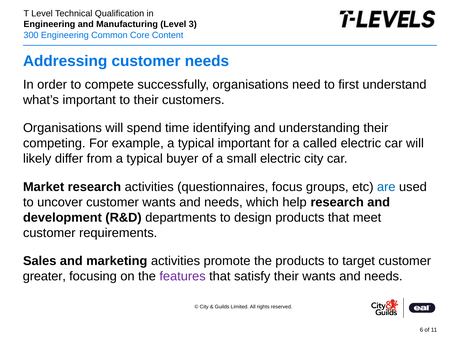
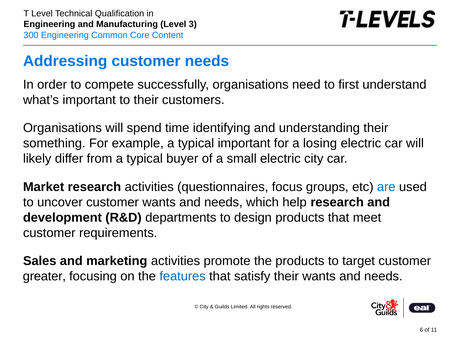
competing: competing -> something (54, 143)
called: called -> losing (320, 143)
features colour: purple -> blue (183, 276)
